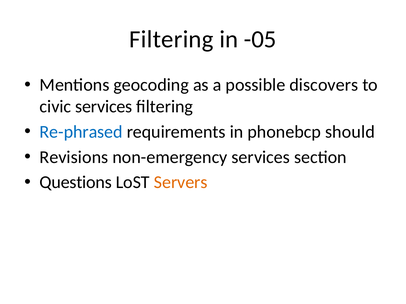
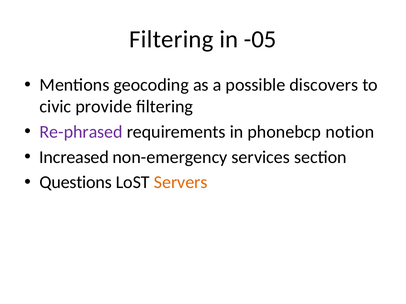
civic services: services -> provide (104, 107)
Re-phrased colour: blue -> purple (81, 132)
should: should -> notion (350, 132)
Revisions: Revisions -> Increased (74, 157)
